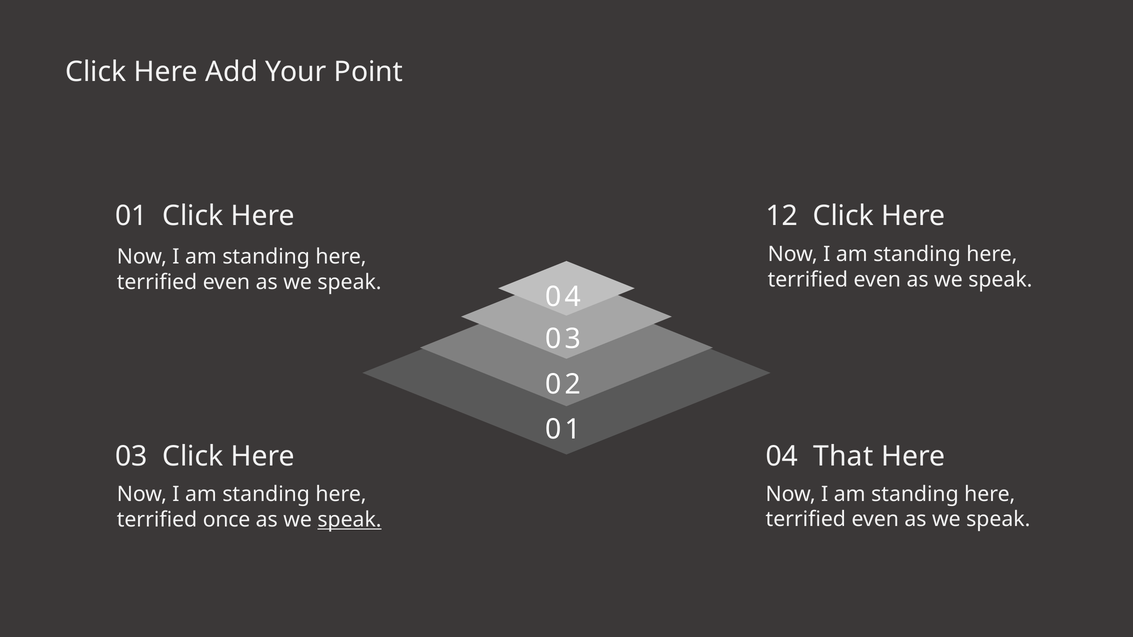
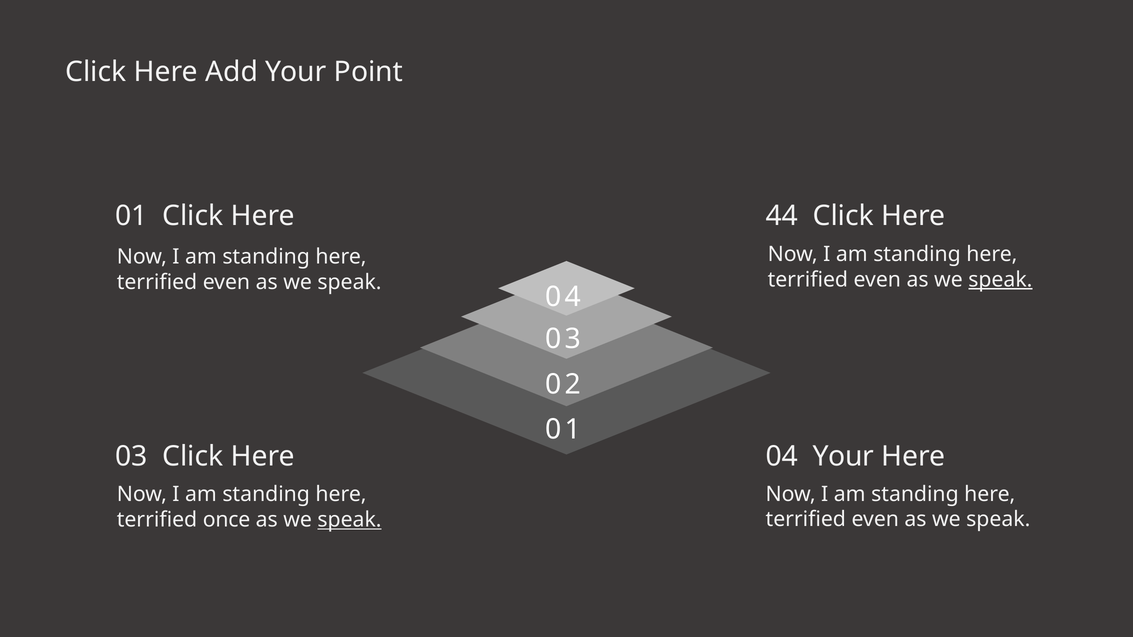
12: 12 -> 44 (782, 216)
speak underline: none -> present (1000, 280)
04 That: That -> Your (843, 456)
